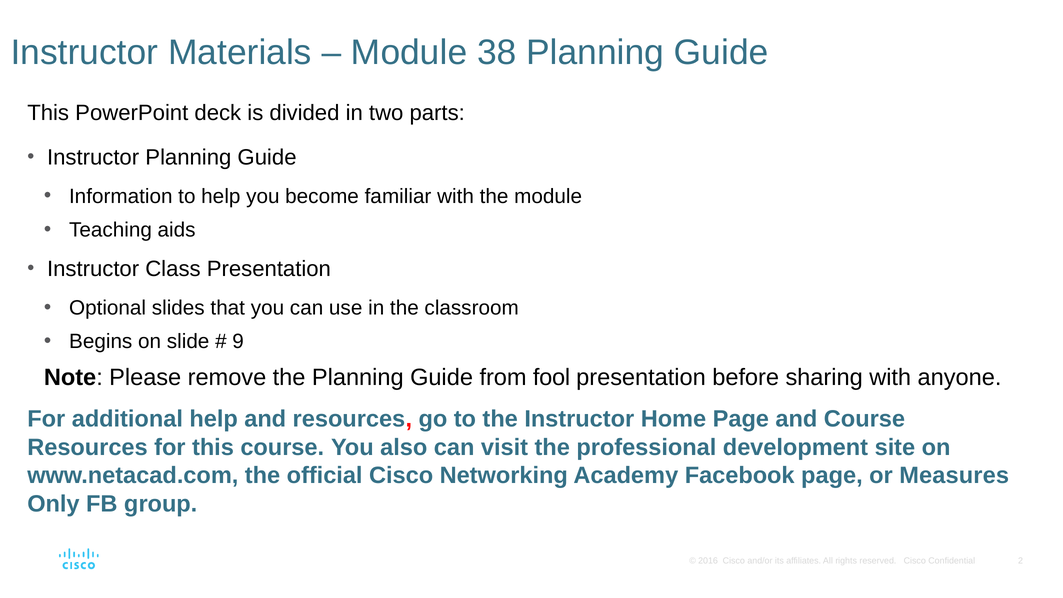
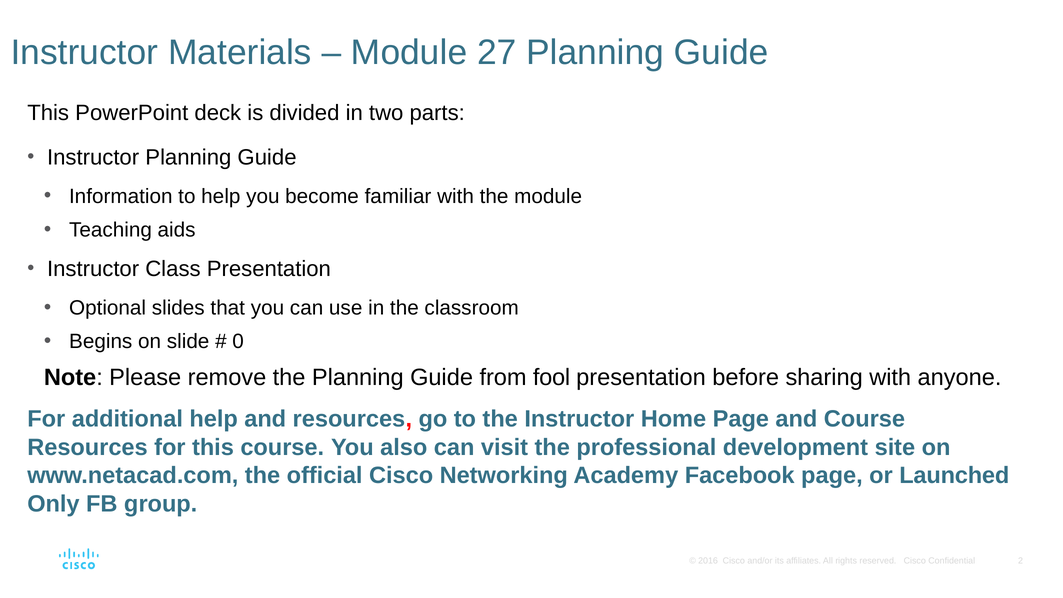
38: 38 -> 27 (497, 52)
9: 9 -> 0 (238, 342)
Measures: Measures -> Launched (954, 476)
